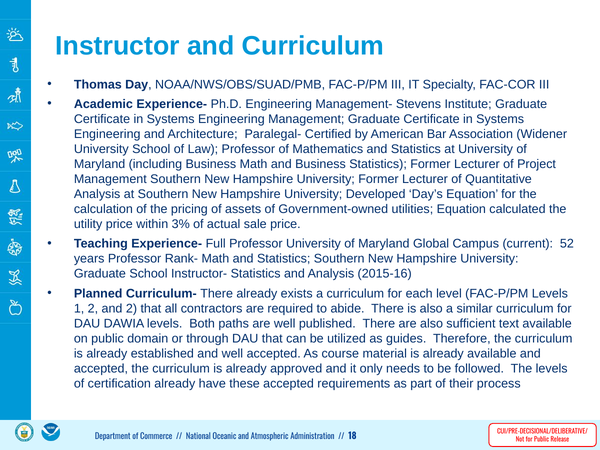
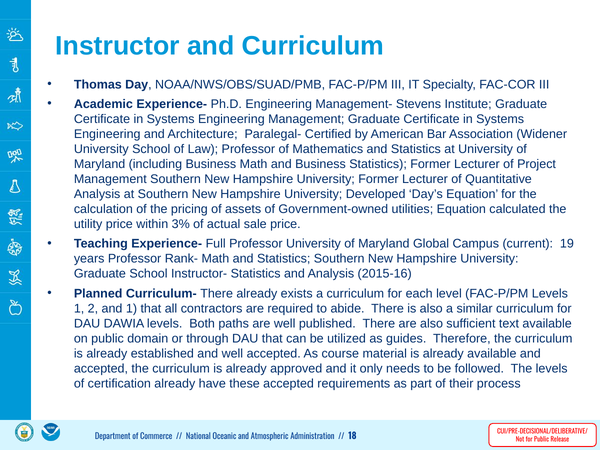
52: 52 -> 19 (567, 244)
and 2: 2 -> 1 (131, 308)
